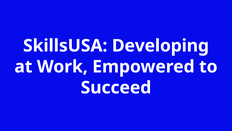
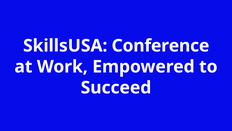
Developing: Developing -> Conference (160, 46)
